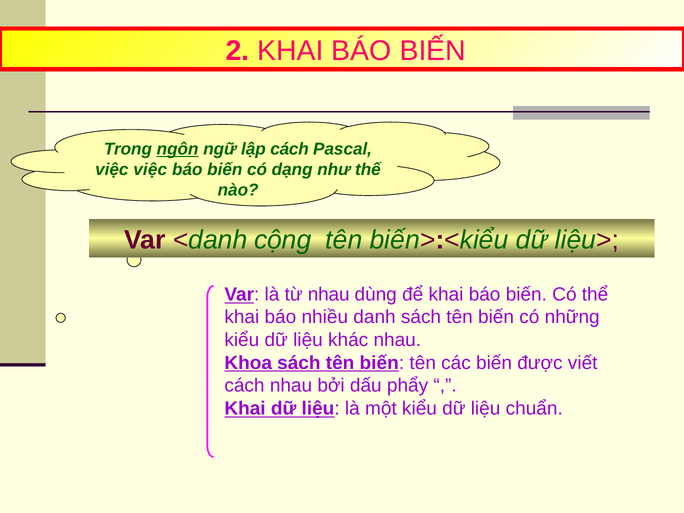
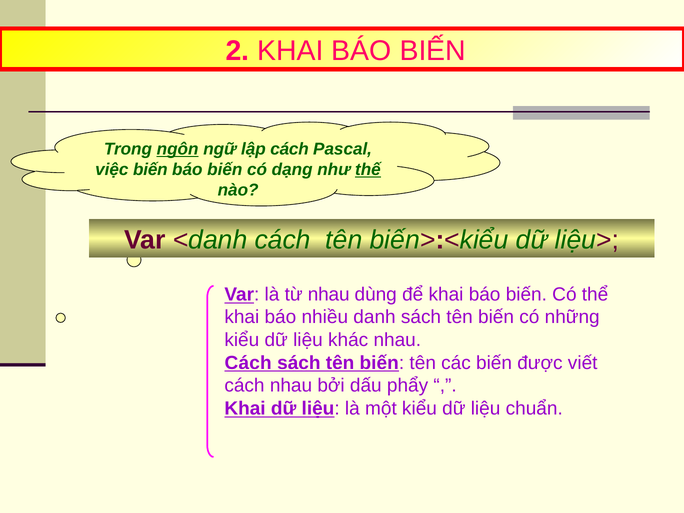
việc việc: việc -> biến (150, 170)
thế underline: none -> present (368, 170)
<danh cộng: cộng -> cách (283, 240)
Khoa: Khoa -> Cách (248, 363)
